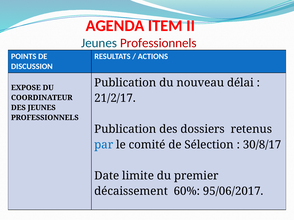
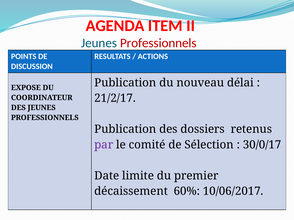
par colour: blue -> purple (104, 145)
30/8/17: 30/8/17 -> 30/0/17 (262, 145)
95/06/2017: 95/06/2017 -> 10/06/2017 (233, 192)
